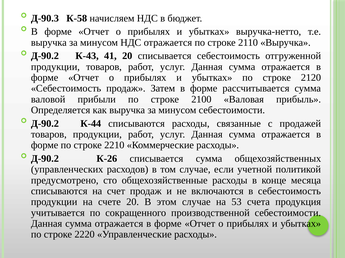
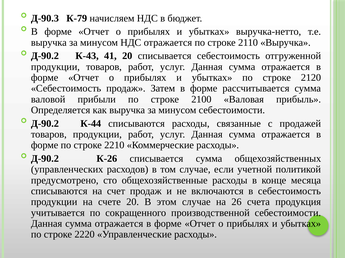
К-58: К-58 -> К-79 (77, 18)
53: 53 -> 26 (237, 202)
